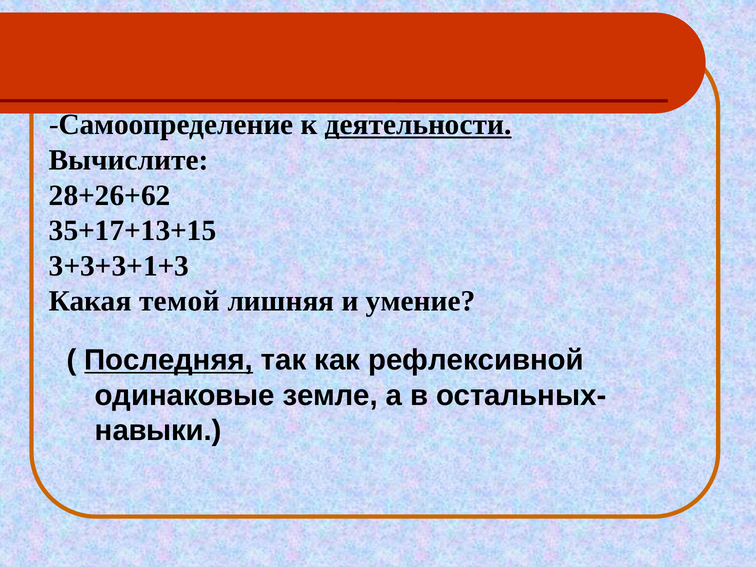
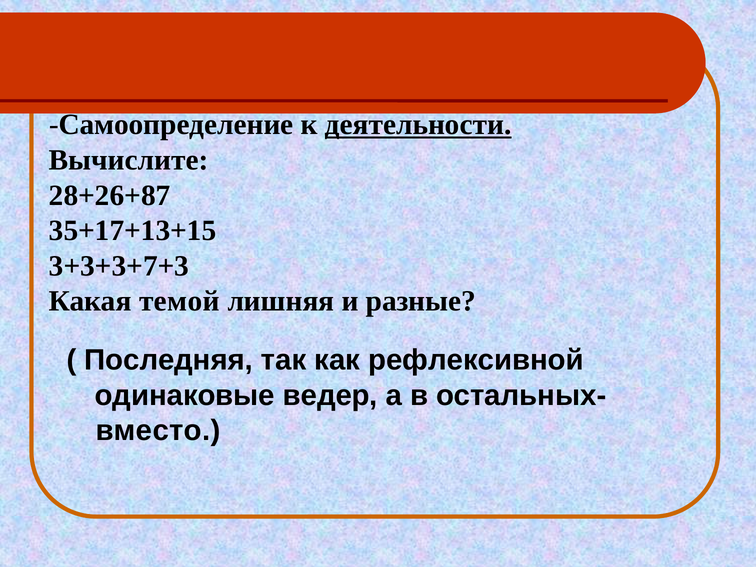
28+26+62: 28+26+62 -> 28+26+87 (110, 195)
3+3+3+1+3: 3+3+3+1+3 -> 3+3+3+7+3 (119, 266)
умение: умение -> разные (421, 301)
Последняя underline: present -> none (169, 360)
земле: земле -> ведер (330, 395)
навыки: навыки -> вместо (158, 431)
